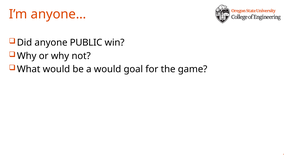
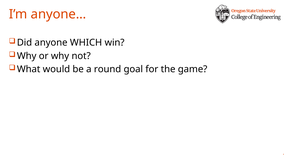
PUBLIC: PUBLIC -> WHICH (86, 43)
a would: would -> round (108, 69)
